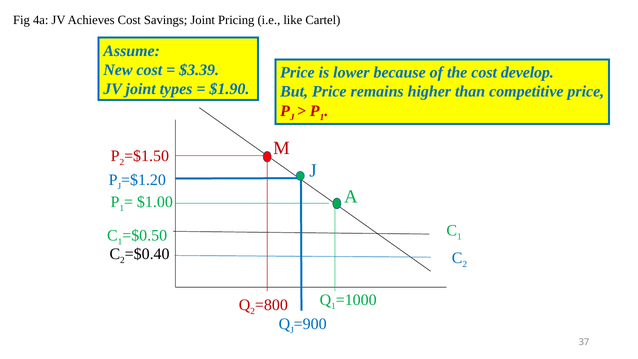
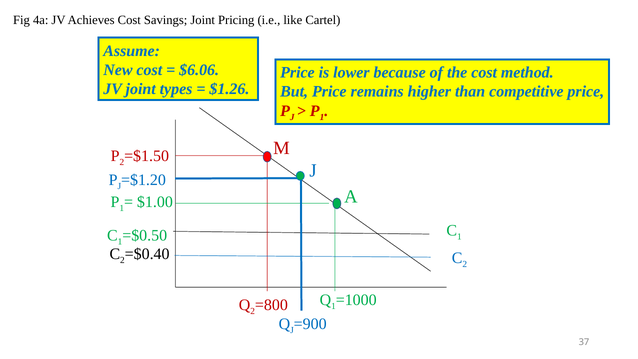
$3.39: $3.39 -> $6.06 (199, 70)
develop: develop -> method (527, 72)
$1.90: $1.90 -> $1.26 (229, 89)
